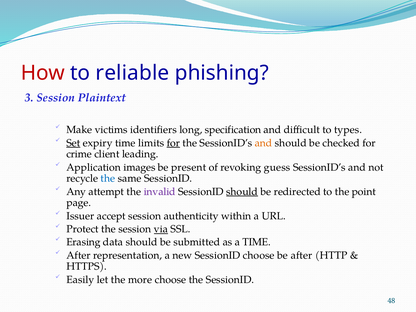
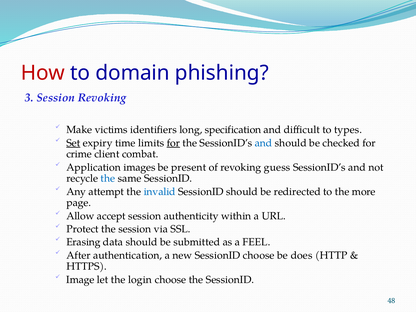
reliable: reliable -> domain (133, 73)
Session Plaintext: Plaintext -> Revoking (102, 98)
and colour: orange -> blue (264, 143)
leading: leading -> combat (140, 154)
invalid colour: purple -> blue (160, 192)
should underline: present -> none (242, 192)
point: point -> more (364, 192)
Issuer: Issuer -> Allow (80, 216)
via underline: present -> none (161, 229)
a TIME: TIME -> FEEL (256, 242)
representation: representation -> authentication (128, 255)
be after: after -> does (302, 255)
Easily: Easily -> Image (80, 280)
more: more -> login (140, 280)
